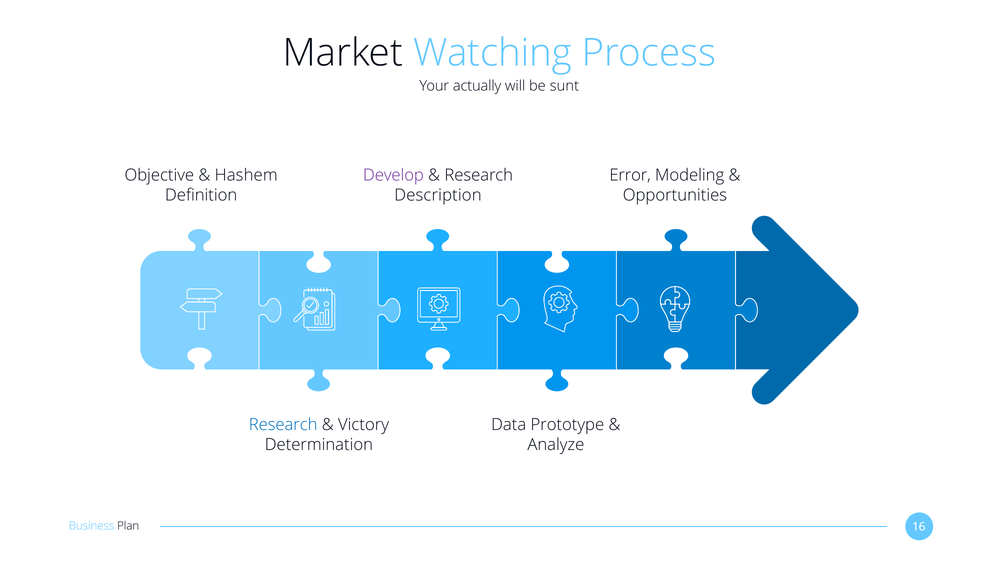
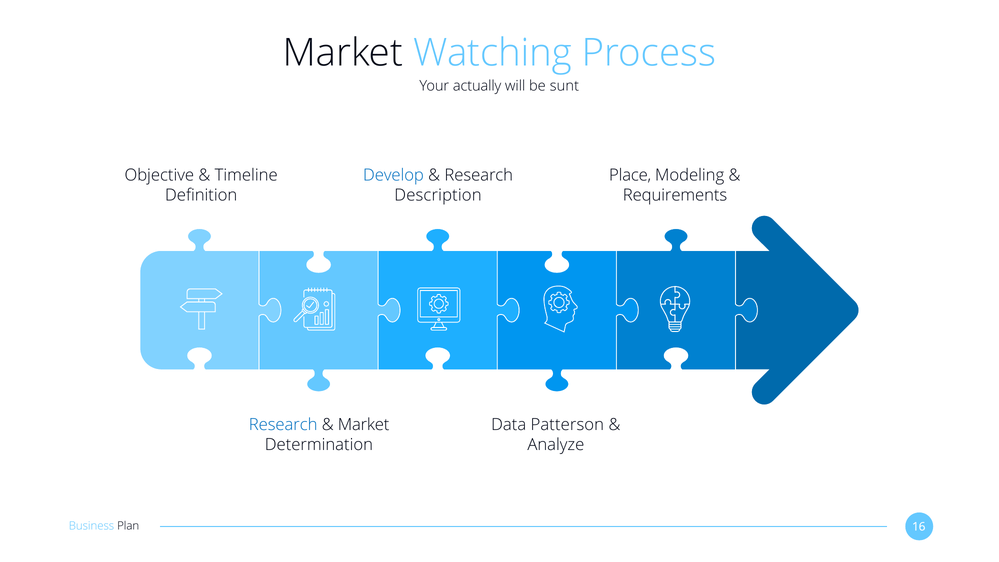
Hashem: Hashem -> Timeline (246, 175)
Develop colour: purple -> blue (393, 175)
Error: Error -> Place (630, 175)
Opportunities: Opportunities -> Requirements (675, 195)
Victory: Victory -> Market (364, 425)
Prototype: Prototype -> Patterson (567, 425)
